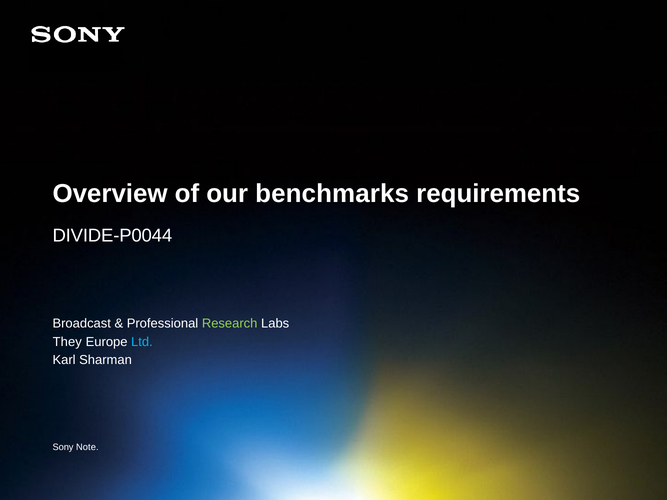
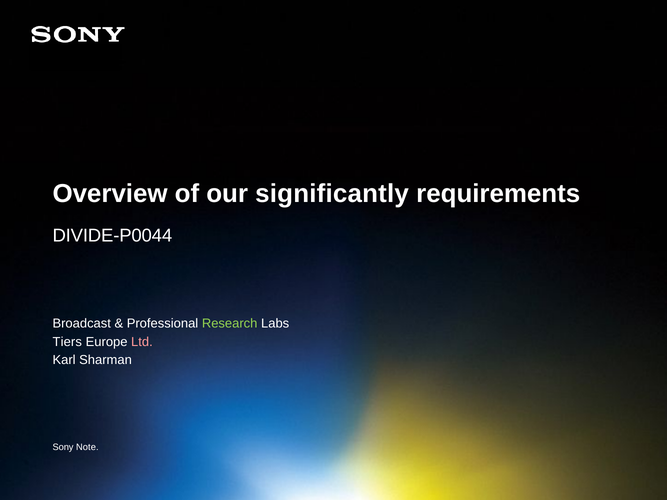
benchmarks: benchmarks -> significantly (332, 194)
They: They -> Tiers (67, 342)
Ltd colour: light blue -> pink (142, 342)
